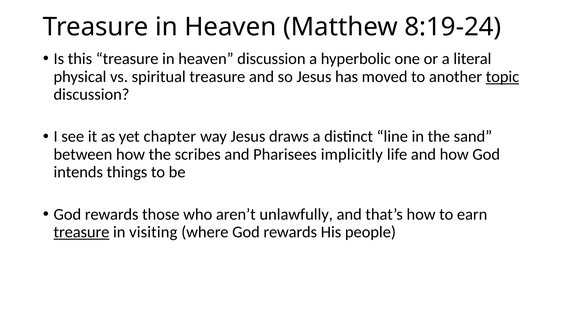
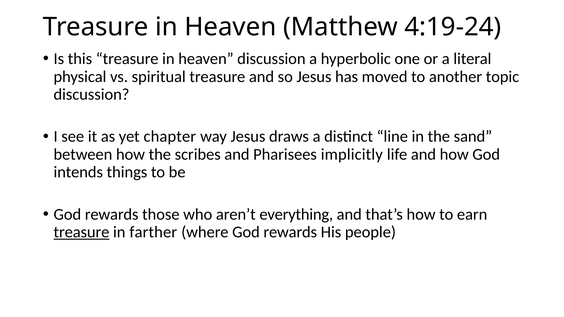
8:19-24: 8:19-24 -> 4:19-24 (453, 27)
topic underline: present -> none (502, 77)
unlawfully: unlawfully -> everything (296, 214)
visiting: visiting -> farther (153, 232)
